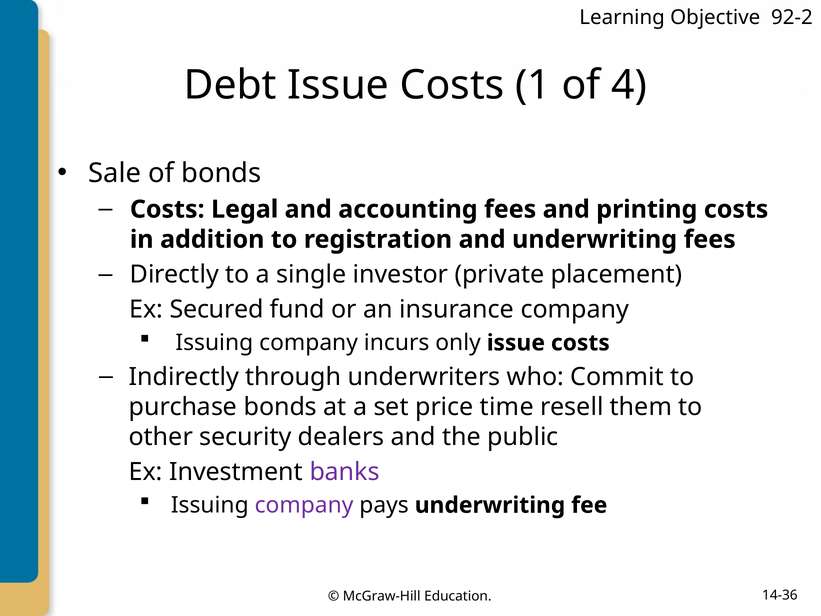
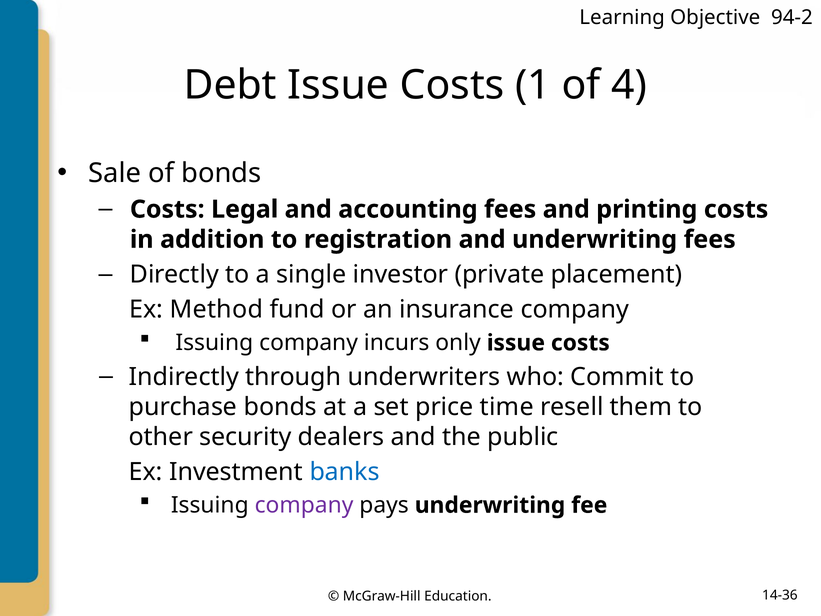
92-2: 92-2 -> 94-2 (792, 18)
Secured: Secured -> Method (216, 310)
banks colour: purple -> blue (345, 472)
